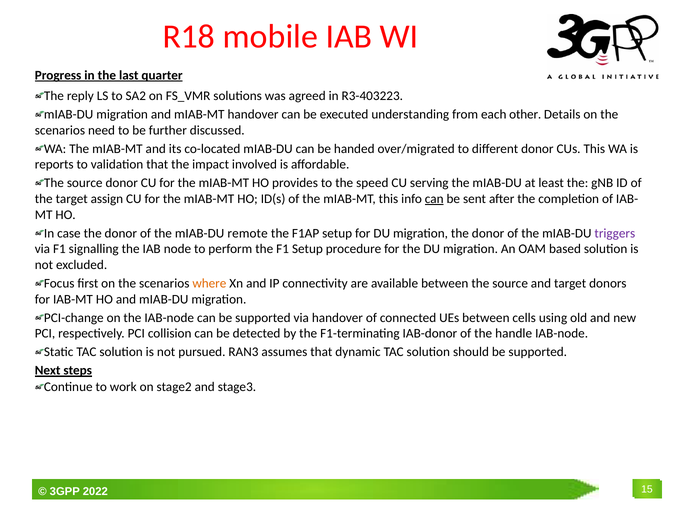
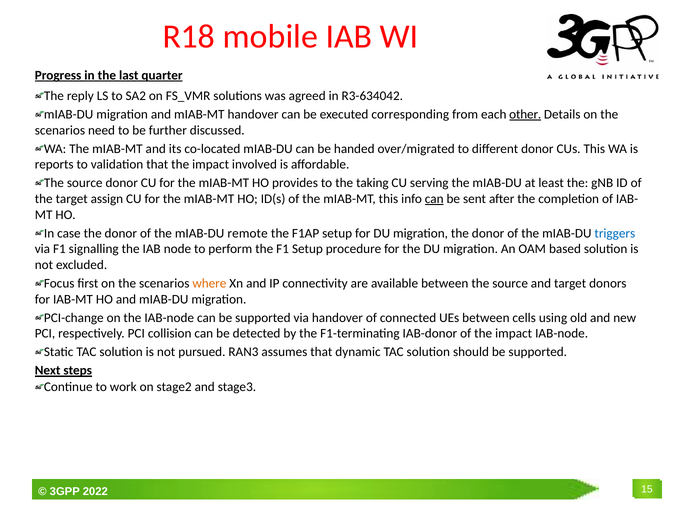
R3-403223: R3-403223 -> R3-634042 (372, 96)
understanding: understanding -> corresponding (410, 114)
other underline: none -> present (525, 114)
speed: speed -> taking (372, 183)
triggers colour: purple -> blue (615, 233)
of the handle: handle -> impact (514, 333)
